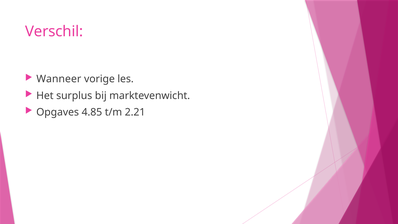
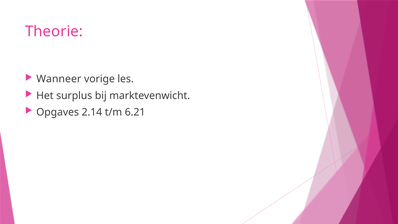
Verschil: Verschil -> Theorie (54, 31)
4.85: 4.85 -> 2.14 (92, 112)
2.21: 2.21 -> 6.21 (135, 112)
